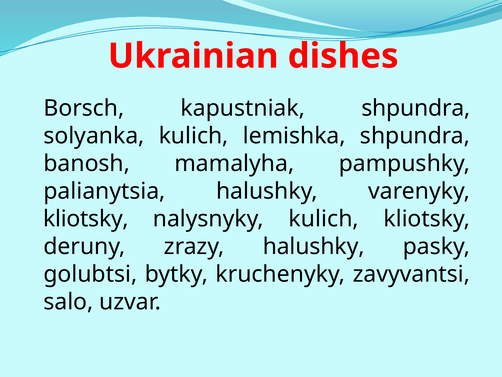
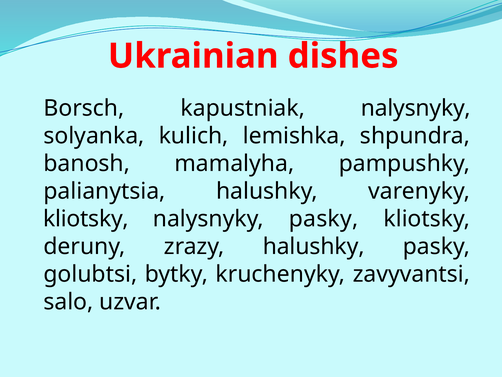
kapustniak shpundra: shpundra -> nalysnyky (416, 108)
nalysnyky kulich: kulich -> pasky (324, 219)
